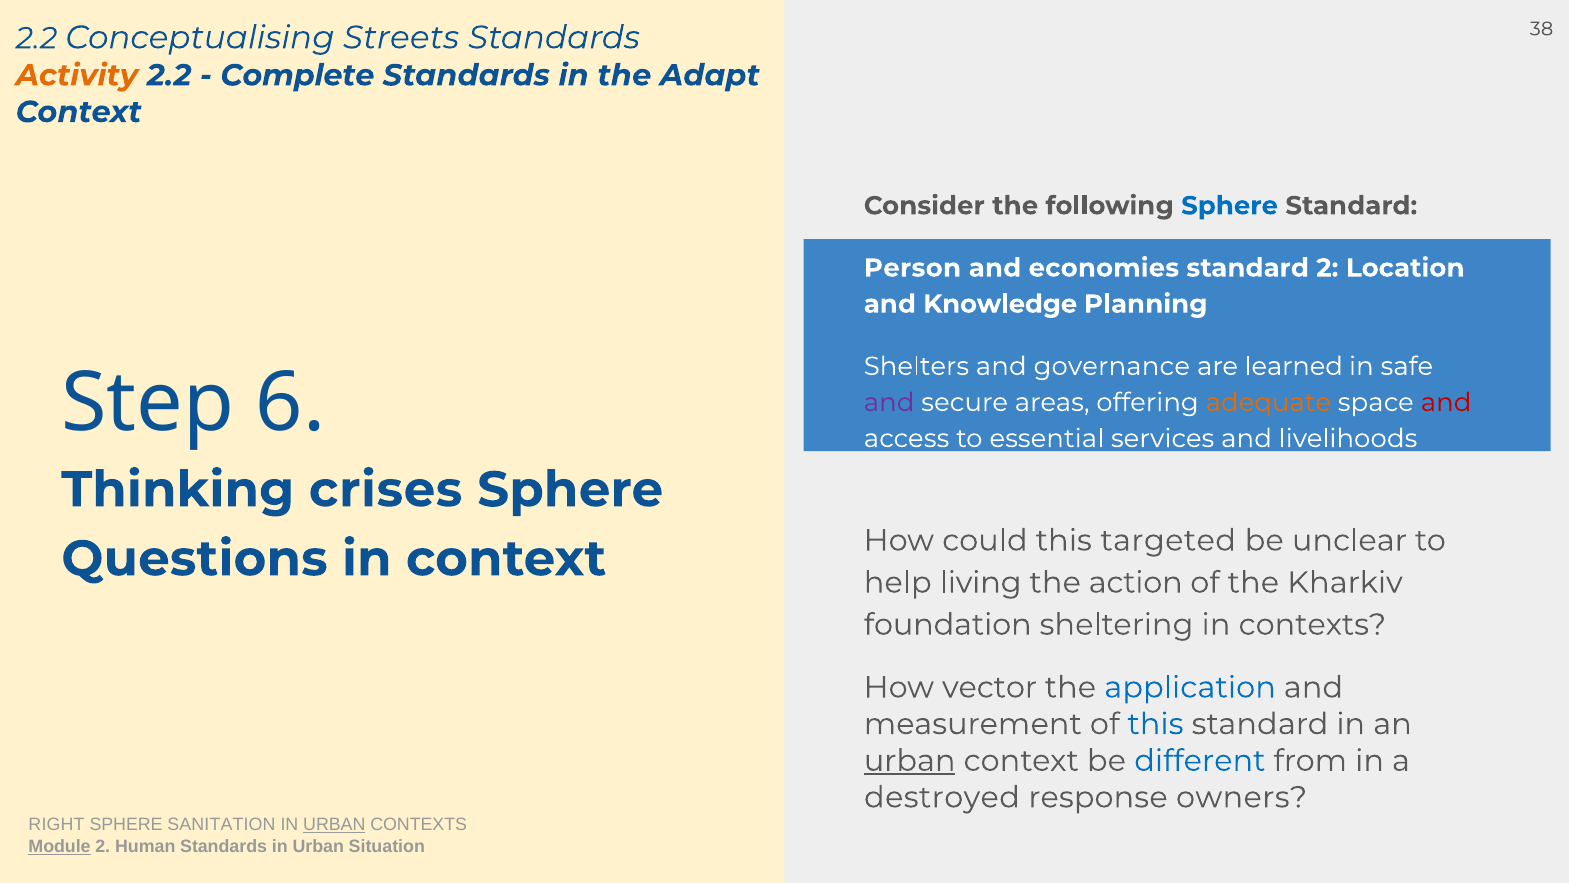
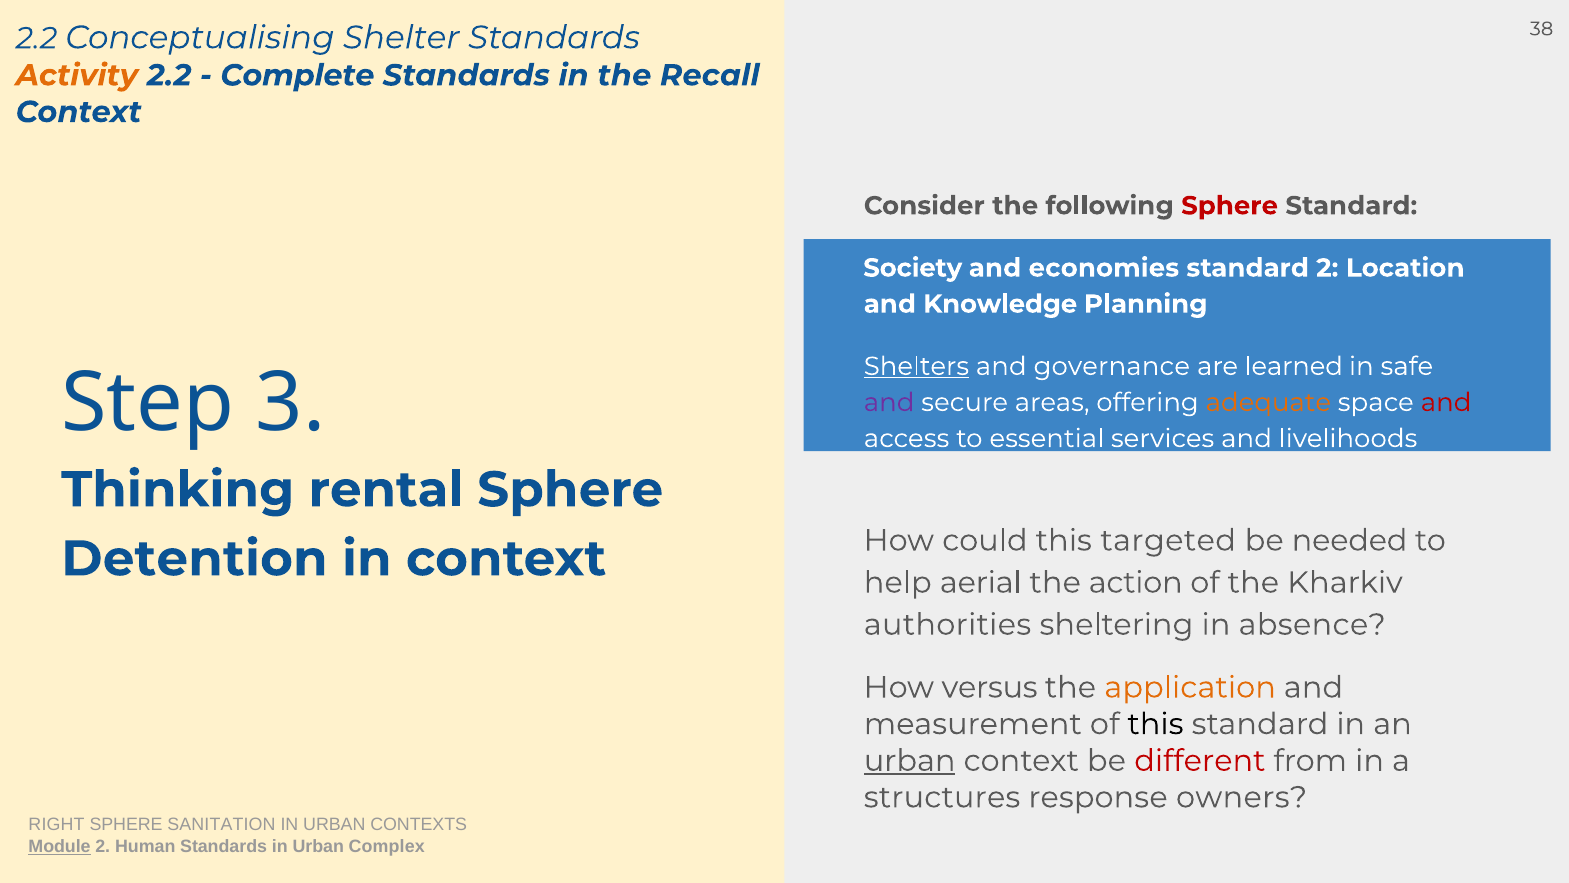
Streets: Streets -> Shelter (401, 38)
Adapt: Adapt -> Recall (710, 75)
Sphere colour: blue -> red (1230, 206)
Person: Person -> Society (913, 268)
Shelters underline: none -> present (916, 366)
6: 6 -> 3 (291, 403)
crises: crises -> rental (386, 490)
unclear: unclear -> needed (1350, 540)
Questions: Questions -> Detention (194, 559)
living: living -> aerial (981, 582)
foundation: foundation -> authorities (947, 624)
in contexts: contexts -> absence (1312, 624)
vector: vector -> versus (990, 687)
application colour: blue -> orange (1190, 687)
this colour: blue -> black (1155, 724)
different colour: blue -> red (1200, 760)
destroyed: destroyed -> structures (942, 797)
URBAN underline: present -> none (334, 825)
Situation: Situation -> Complex (387, 846)
